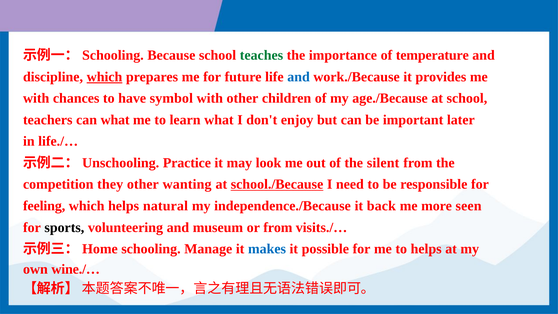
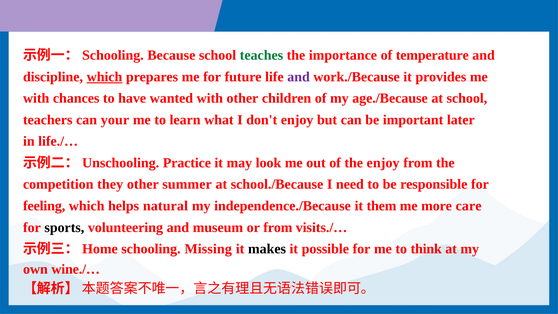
and colour: blue -> purple (299, 77)
symbol: symbol -> wanted (171, 98)
can what: what -> your (115, 120)
the silent: silent -> enjoy (383, 163)
wanting: wanting -> summer (187, 184)
school./Because underline: present -> none (277, 184)
back: back -> them (381, 206)
seen: seen -> care (469, 206)
Manage: Manage -> Missing (208, 249)
makes colour: blue -> black (267, 249)
to helps: helps -> think (426, 249)
